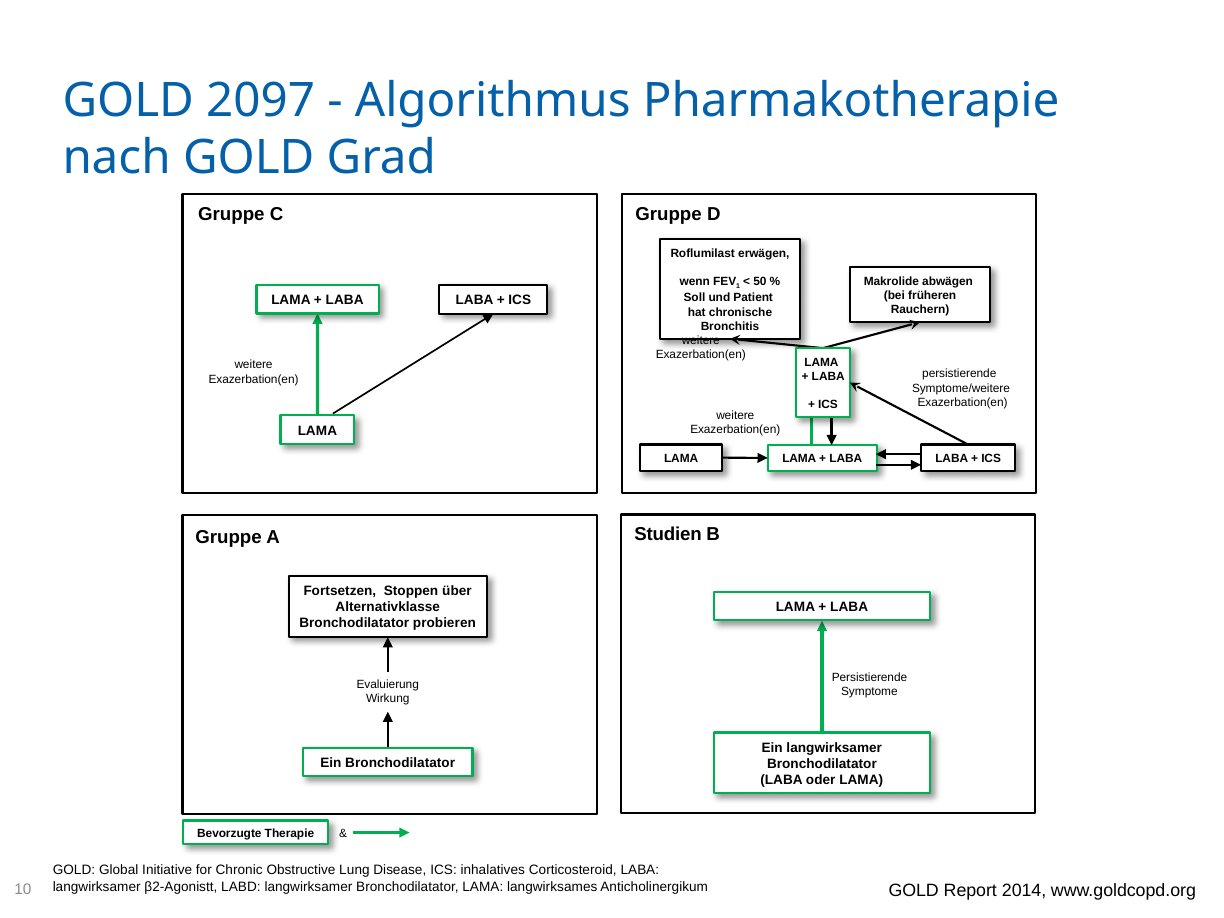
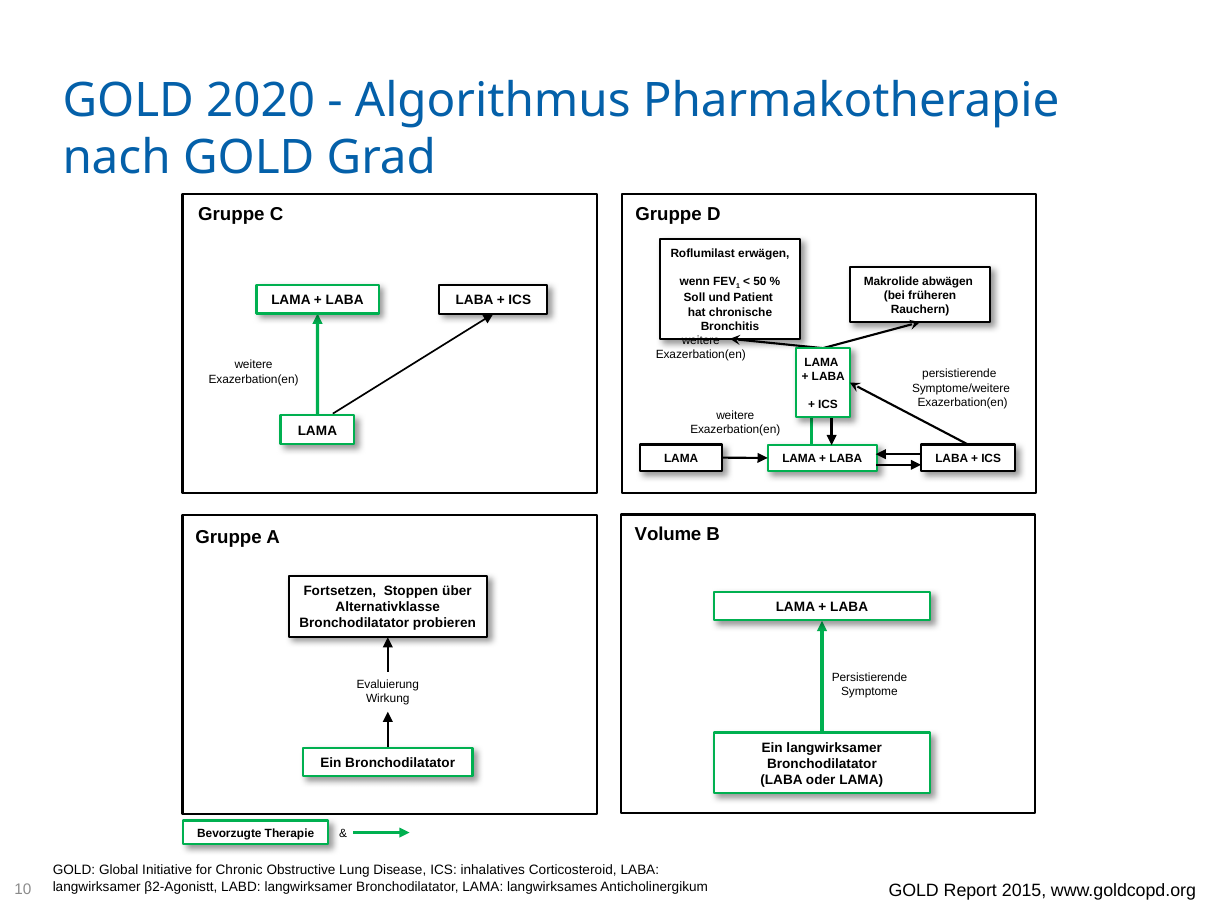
2097: 2097 -> 2020 (261, 101)
Studien: Studien -> Volume (668, 534)
2014: 2014 -> 2015 (1024, 891)
